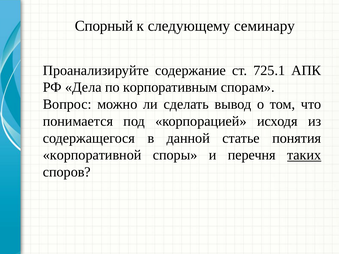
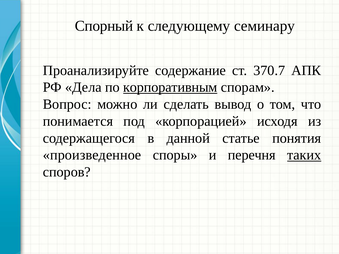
725.1: 725.1 -> 370.7 (269, 70)
корпоративным underline: none -> present (170, 87)
корпоративной: корпоративной -> произведенное (92, 155)
